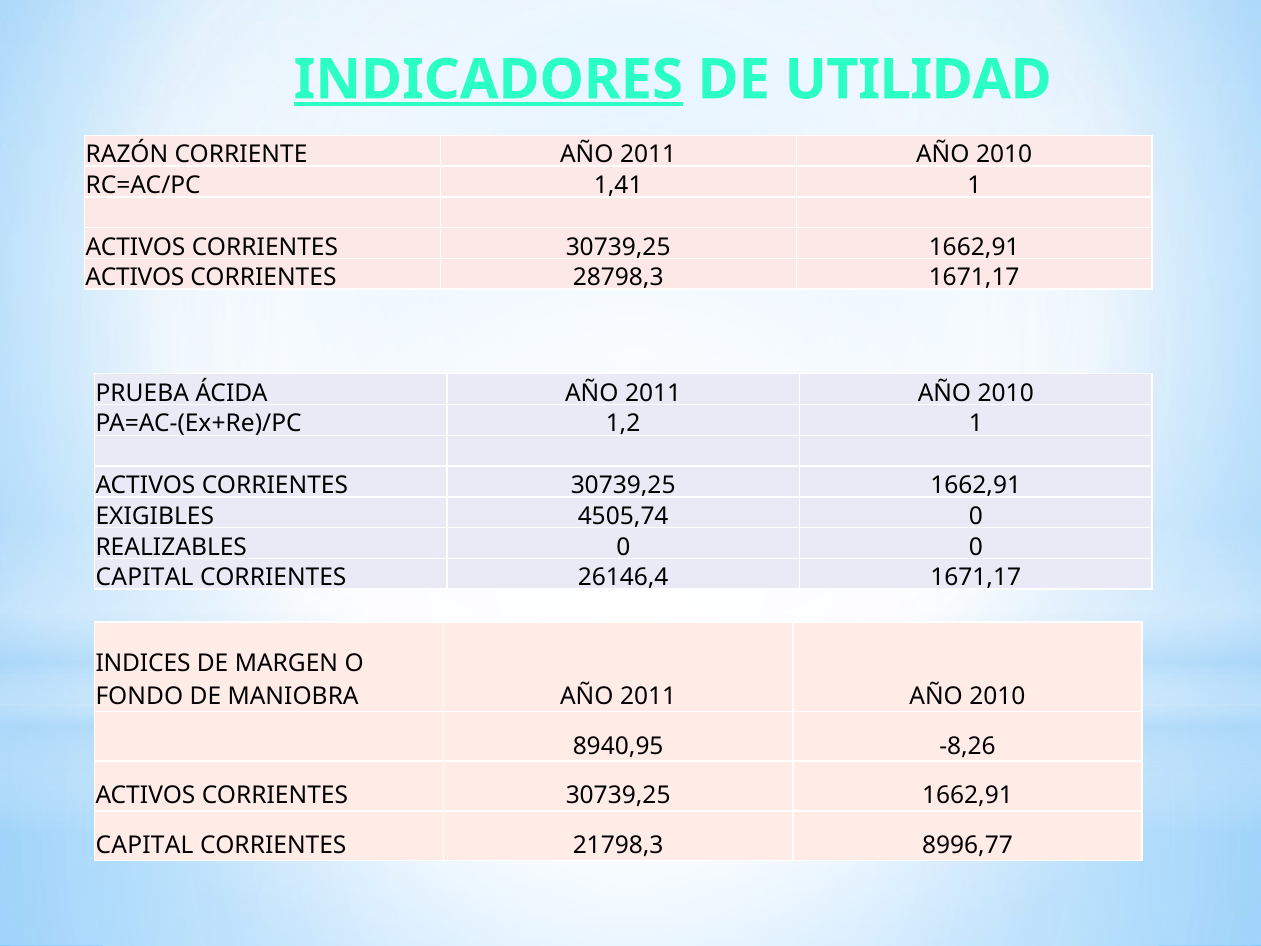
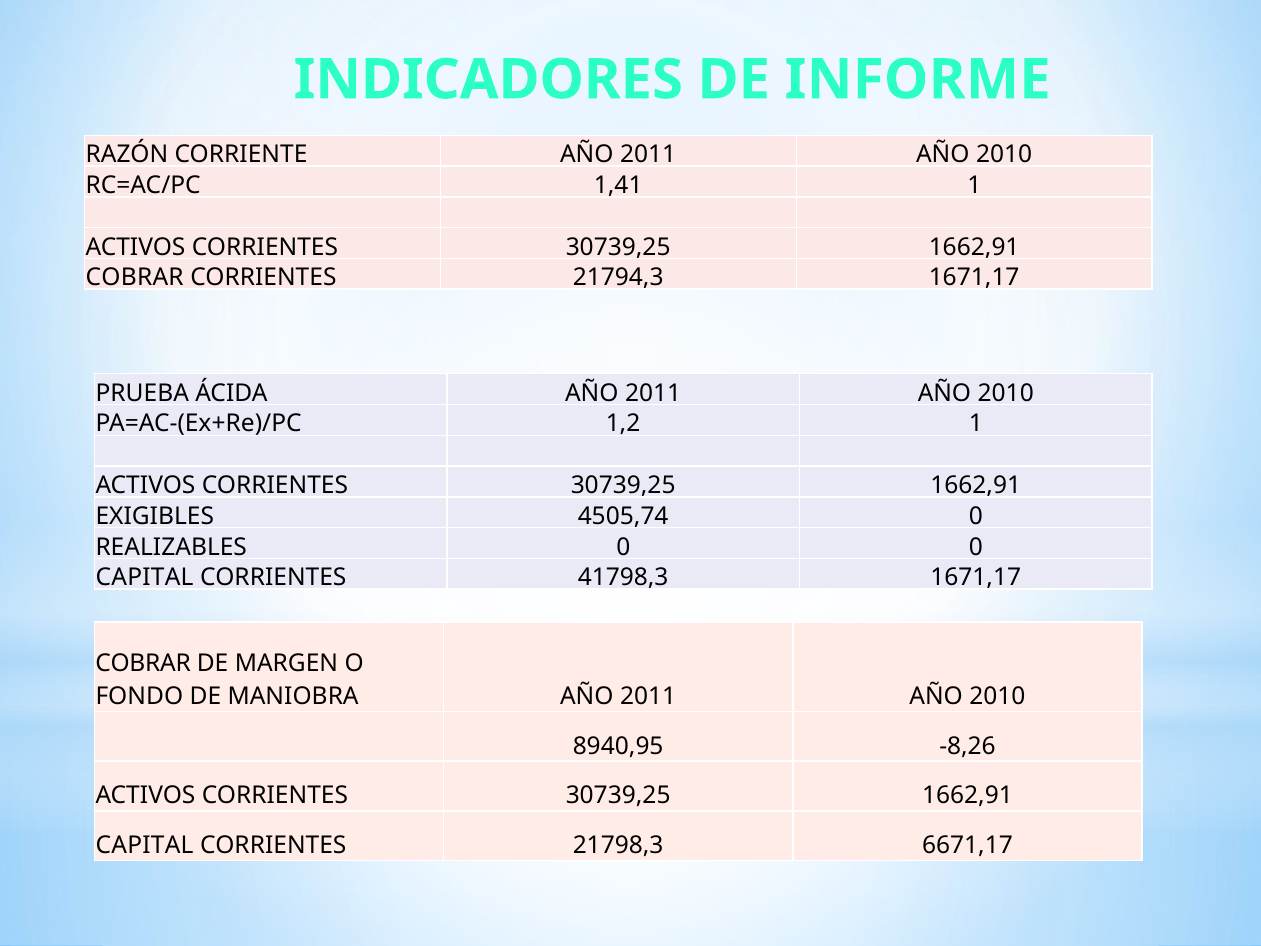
INDICADORES underline: present -> none (488, 80)
UTILIDAD: UTILIDAD -> INFORME (918, 80)
ACTIVOS: ACTIVOS -> COBRAR (135, 278)
28798,3: 28798,3 -> 21794,3 (618, 278)
26146,4: 26146,4 -> 41798,3 (623, 578)
INDICES: INDICES -> COBRAR (143, 663)
8996,77: 8996,77 -> 6671,17 (967, 845)
